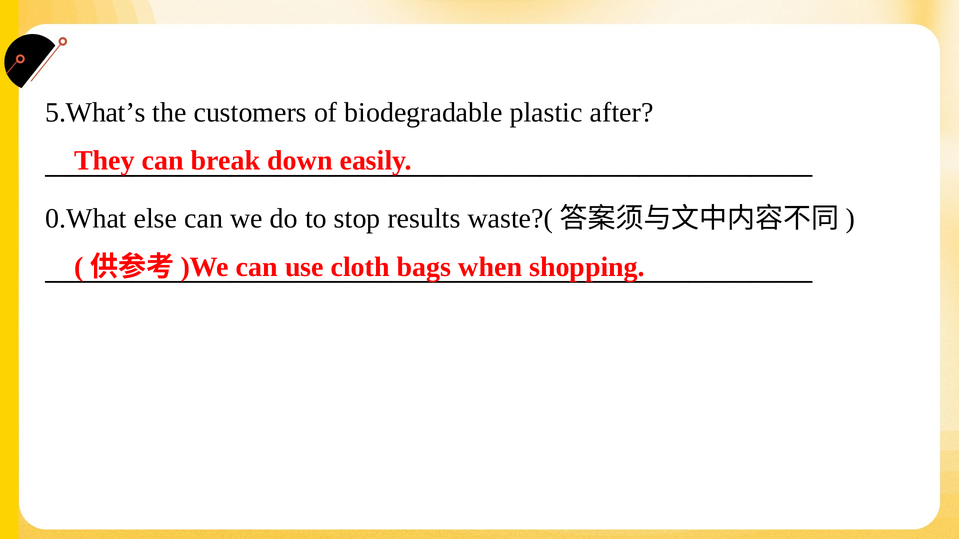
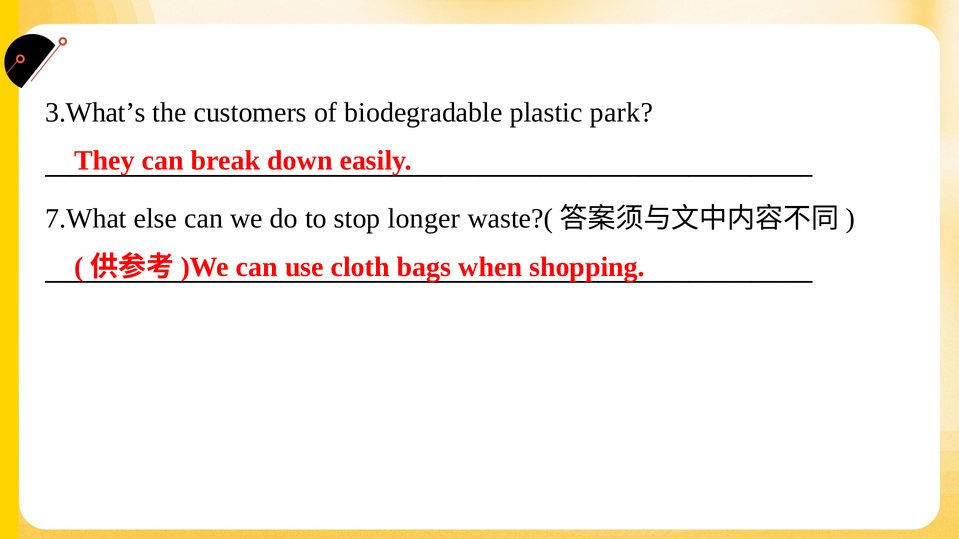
5.What’s: 5.What’s -> 3.What’s (95, 113)
after: after -> park (621, 113)
0.What: 0.What -> 7.What (86, 219)
results: results -> longer (424, 219)
